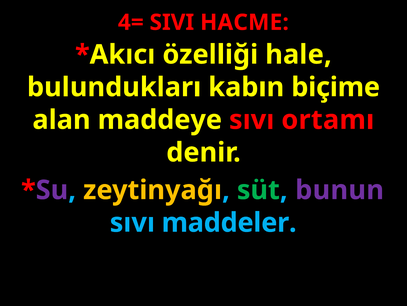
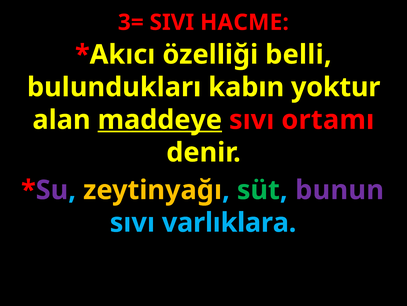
4=: 4= -> 3= (131, 22)
hale: hale -> belli (298, 54)
biçime: biçime -> yoktur (336, 87)
maddeye underline: none -> present (160, 120)
maddeler: maddeler -> varlıklara (229, 222)
